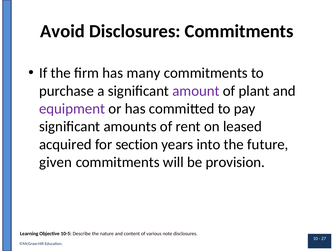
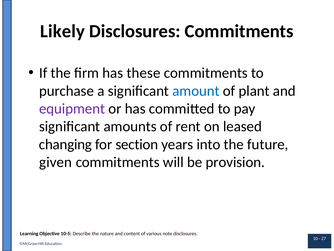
Avoid: Avoid -> Likely (63, 31)
many: many -> these (143, 73)
amount colour: purple -> blue (196, 91)
acquired: acquired -> changing (65, 144)
